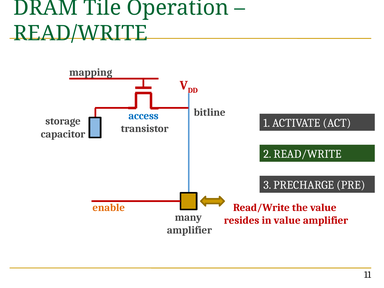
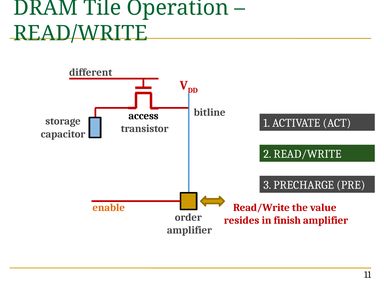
mapping: mapping -> different (91, 72)
access colour: blue -> black (144, 116)
many: many -> order (188, 217)
in value: value -> finish (287, 220)
